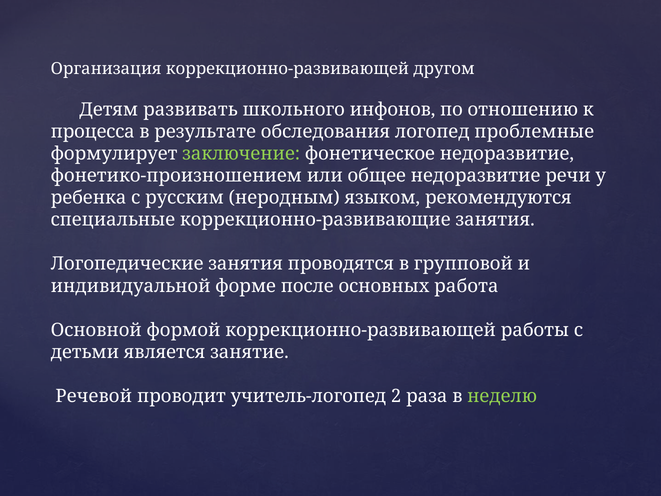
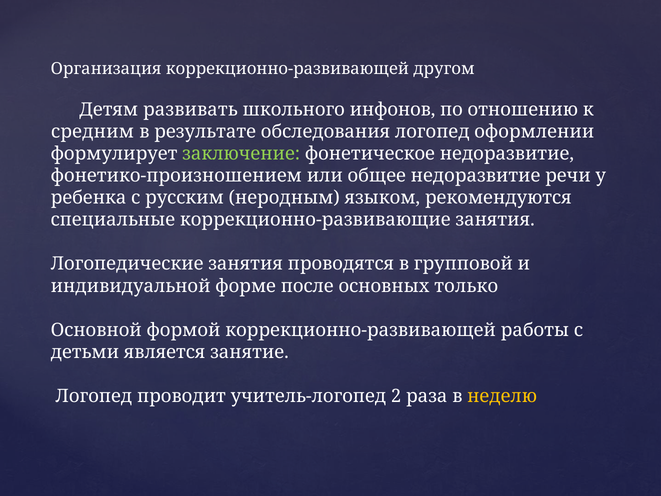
процесса: процесса -> средним (92, 132)
проблемные: проблемные -> оформлении (534, 132)
работа: работа -> только (466, 286)
Речевой: Речевой -> Логопед (94, 396)
неделю colour: light green -> yellow (502, 396)
